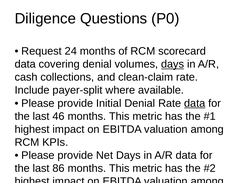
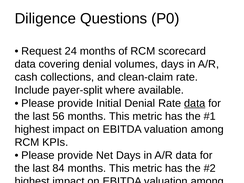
days underline: present -> none (173, 64)
46: 46 -> 56 (59, 116)
86: 86 -> 84 (59, 168)
